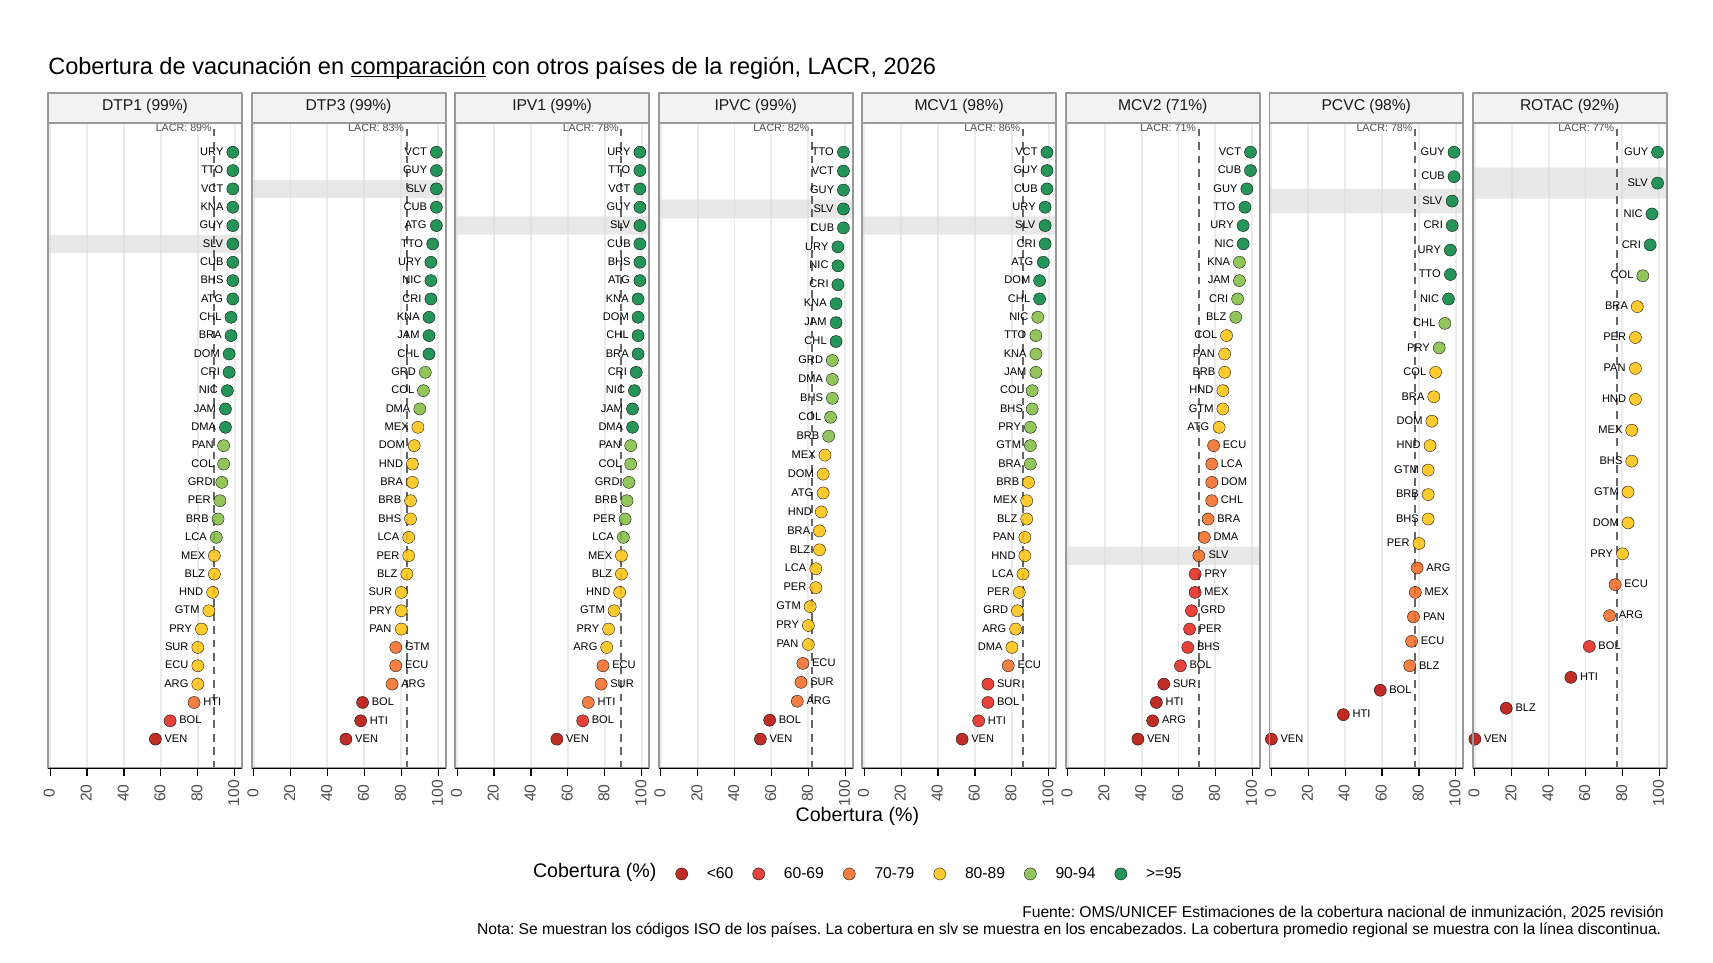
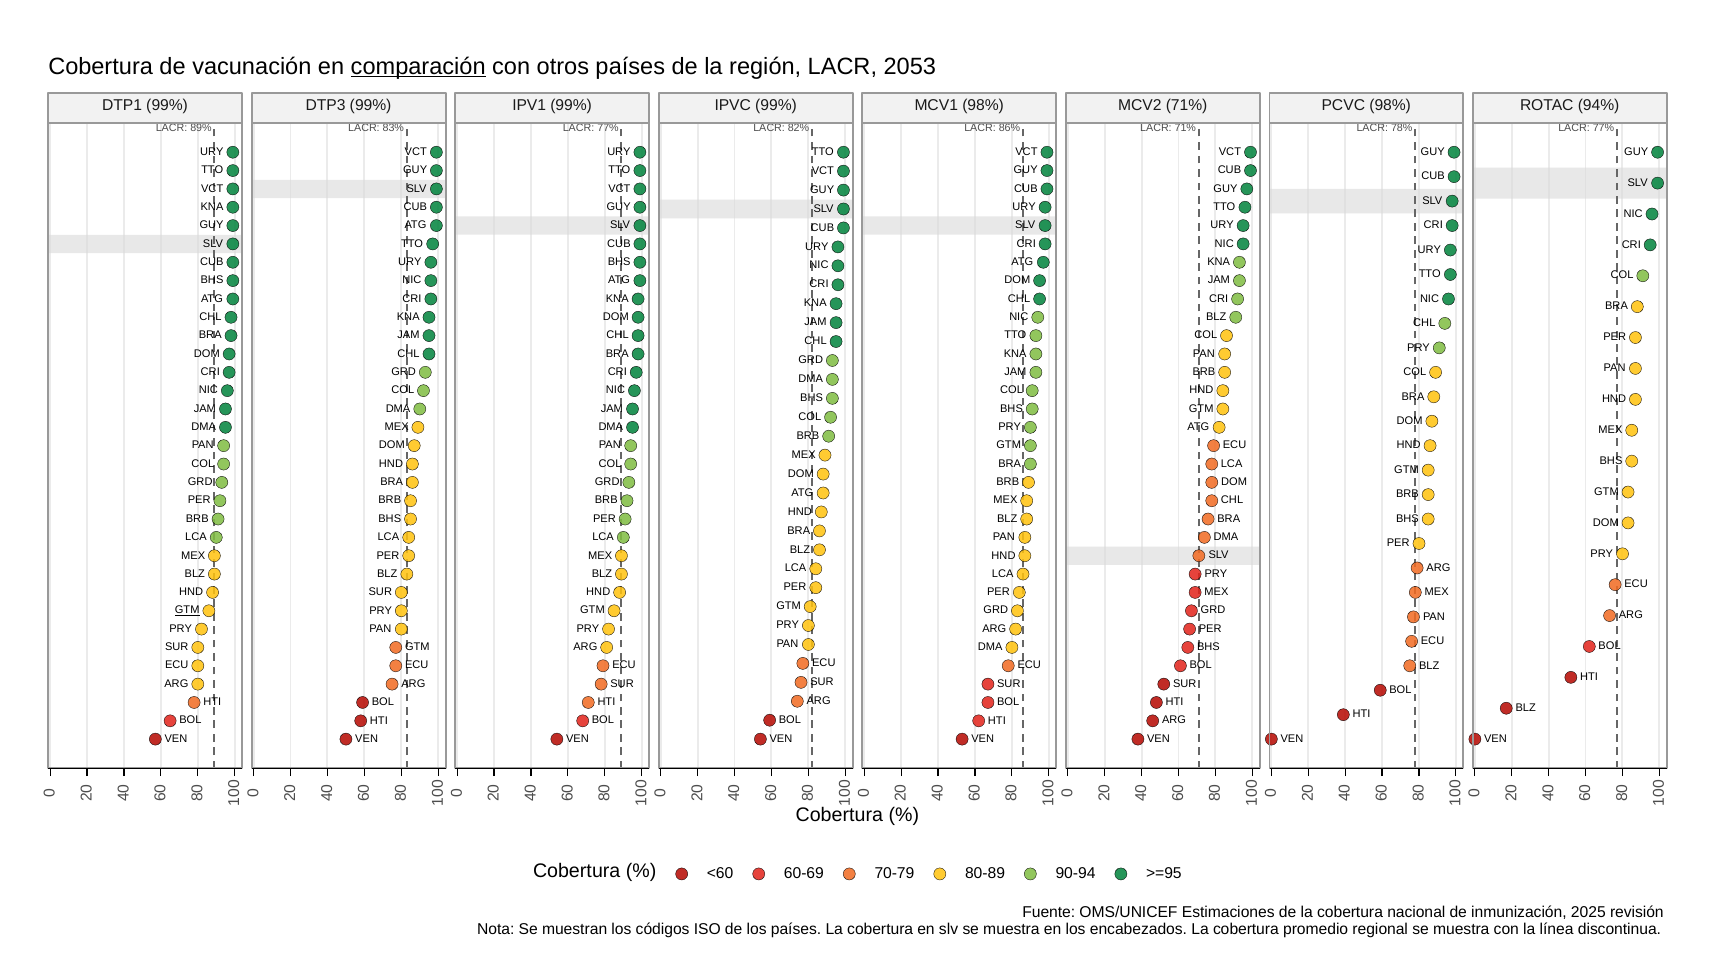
2026: 2026 -> 2053 (910, 66)
92%: 92% -> 94% (1599, 106)
78%: 78% -> 77% (608, 129)
GTM underline: none -> present (187, 611)
